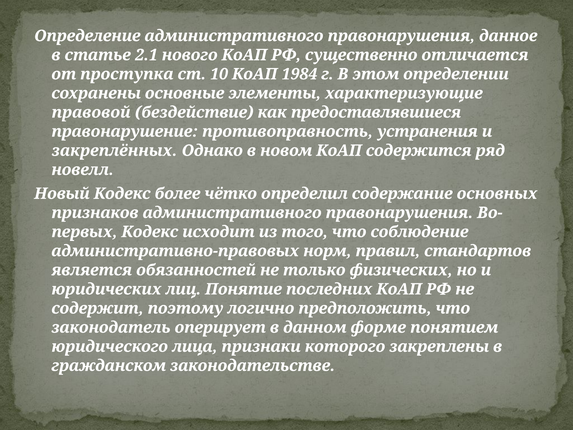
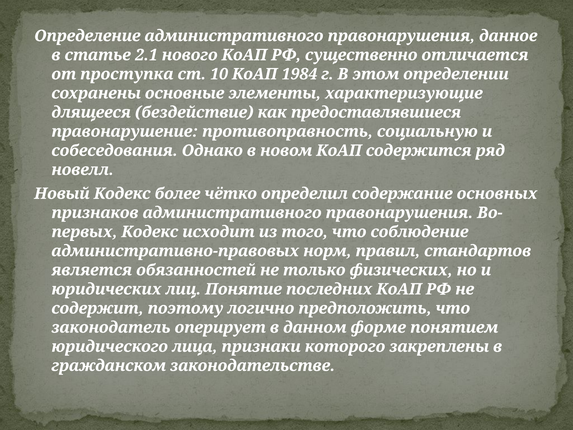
правовой: правовой -> длящееся (91, 112)
устранения: устранения -> социальную (427, 131)
закреплённых: закреплённых -> собеседования (115, 151)
